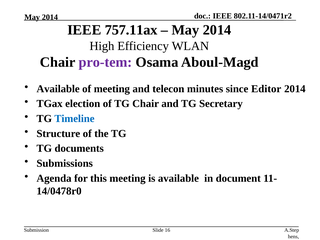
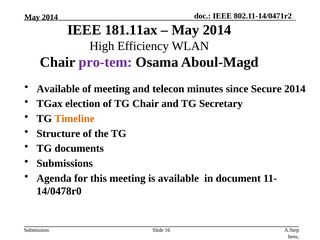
757.11ax: 757.11ax -> 181.11ax (131, 30)
Editor: Editor -> Secure (266, 89)
Timeline colour: blue -> orange (74, 119)
